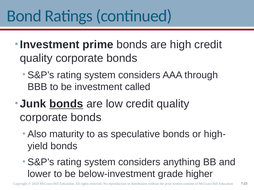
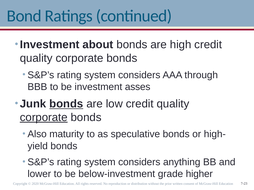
prime: prime -> about (98, 45)
called: called -> asses (138, 87)
corporate underline: none -> present (44, 118)
